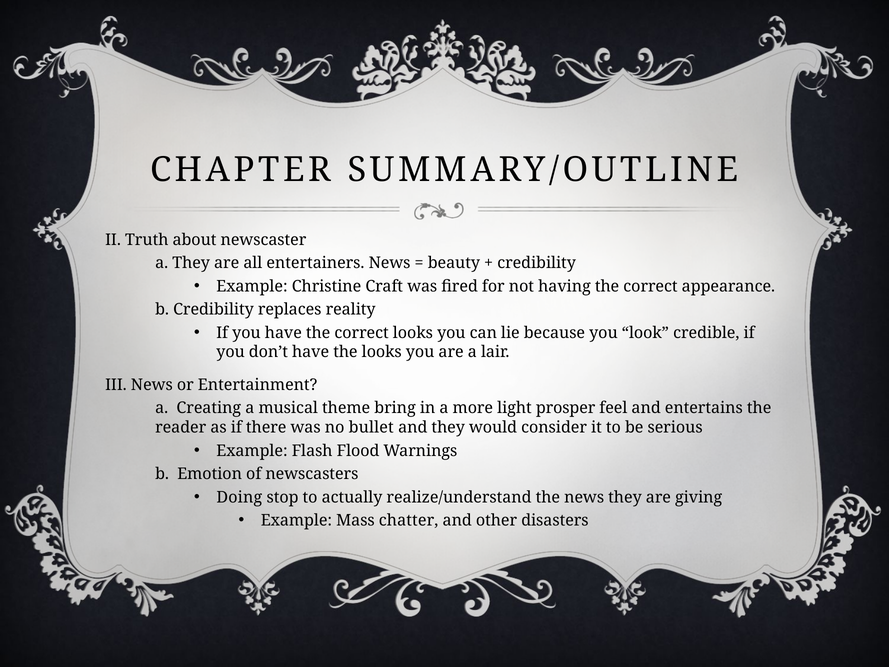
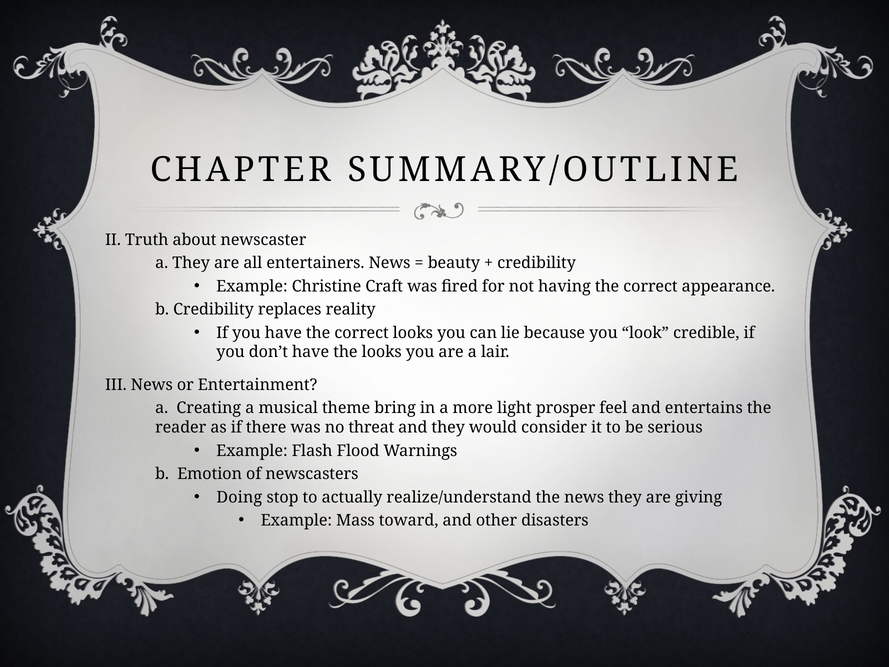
bullet: bullet -> threat (371, 427)
chatter: chatter -> toward (409, 520)
